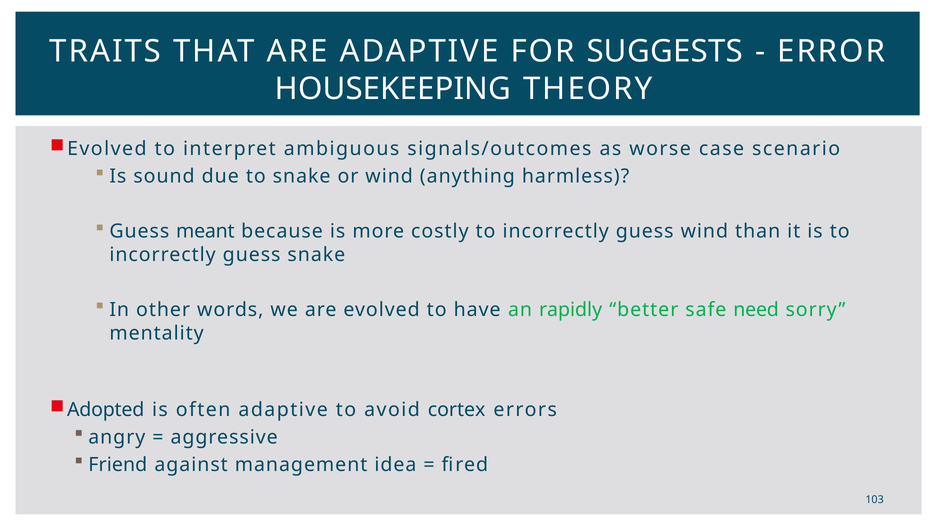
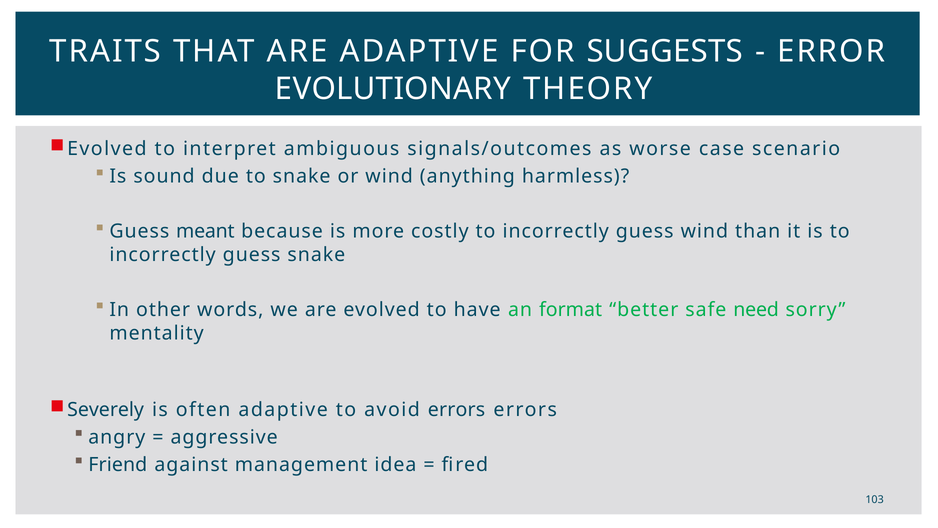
HOUSEKEEPING: HOUSEKEEPING -> EVOLUTIONARY (393, 89)
rapidly: rapidly -> format (571, 309)
Adopted: Adopted -> Severely (106, 409)
avoid cortex: cortex -> errors (457, 409)
